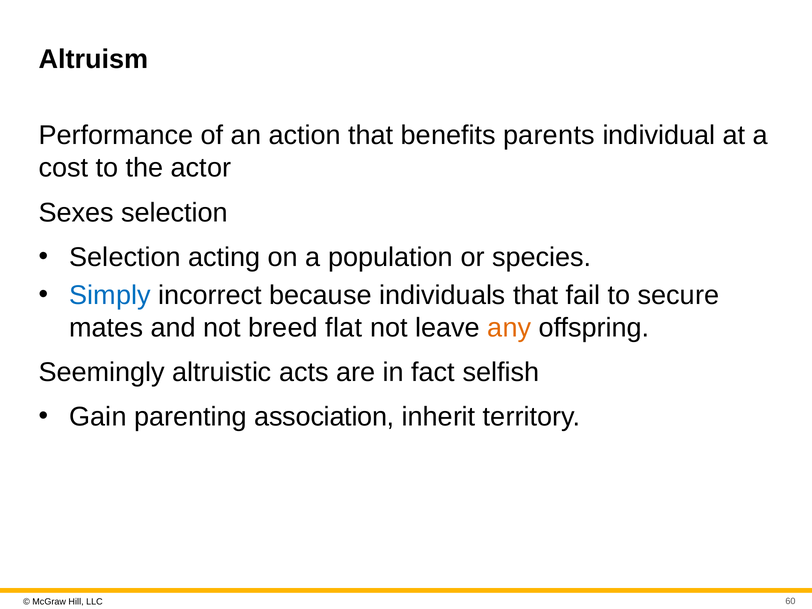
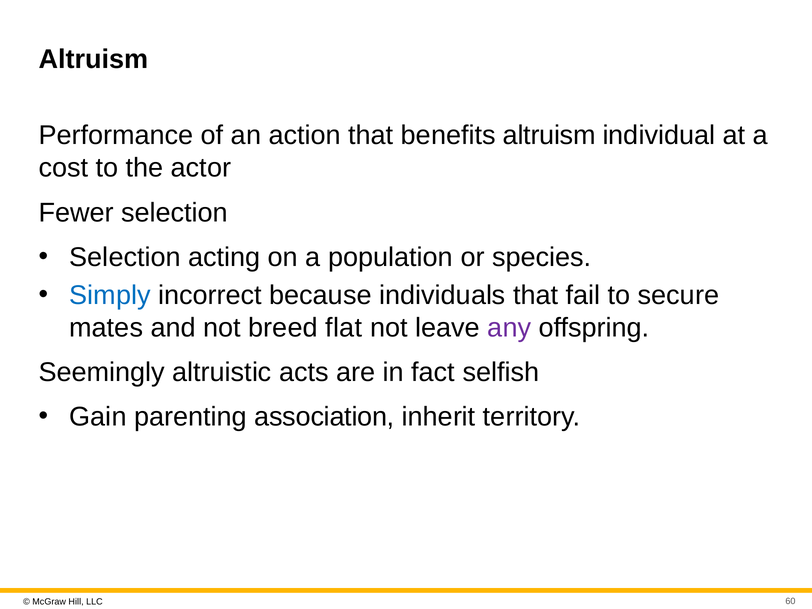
benefits parents: parents -> altruism (549, 136)
Sexes: Sexes -> Fewer (76, 213)
any colour: orange -> purple (509, 328)
